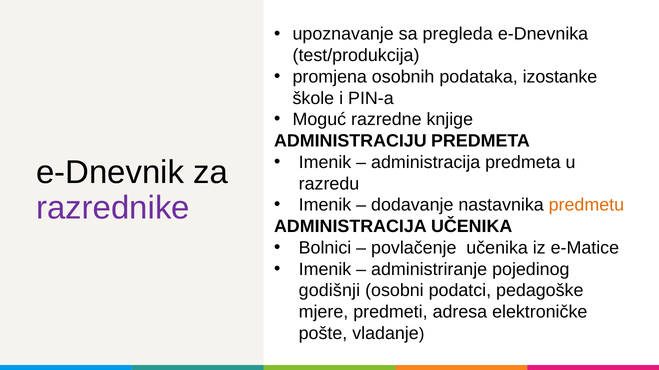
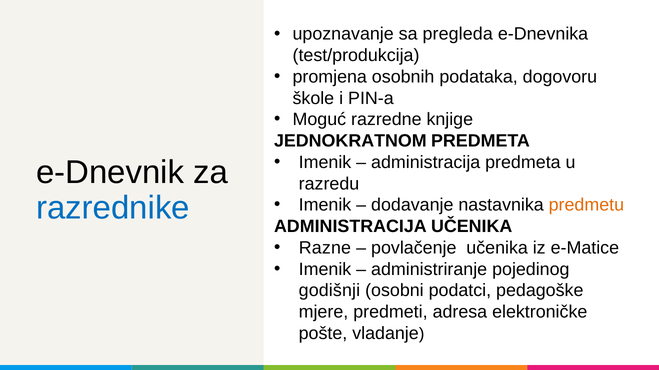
izostanke: izostanke -> dogovoru (560, 77)
ADMINISTRACIJU: ADMINISTRACIJU -> JEDNOKRATNOM (350, 141)
razrednike colour: purple -> blue (113, 208)
Bolnici: Bolnici -> Razne (325, 248)
